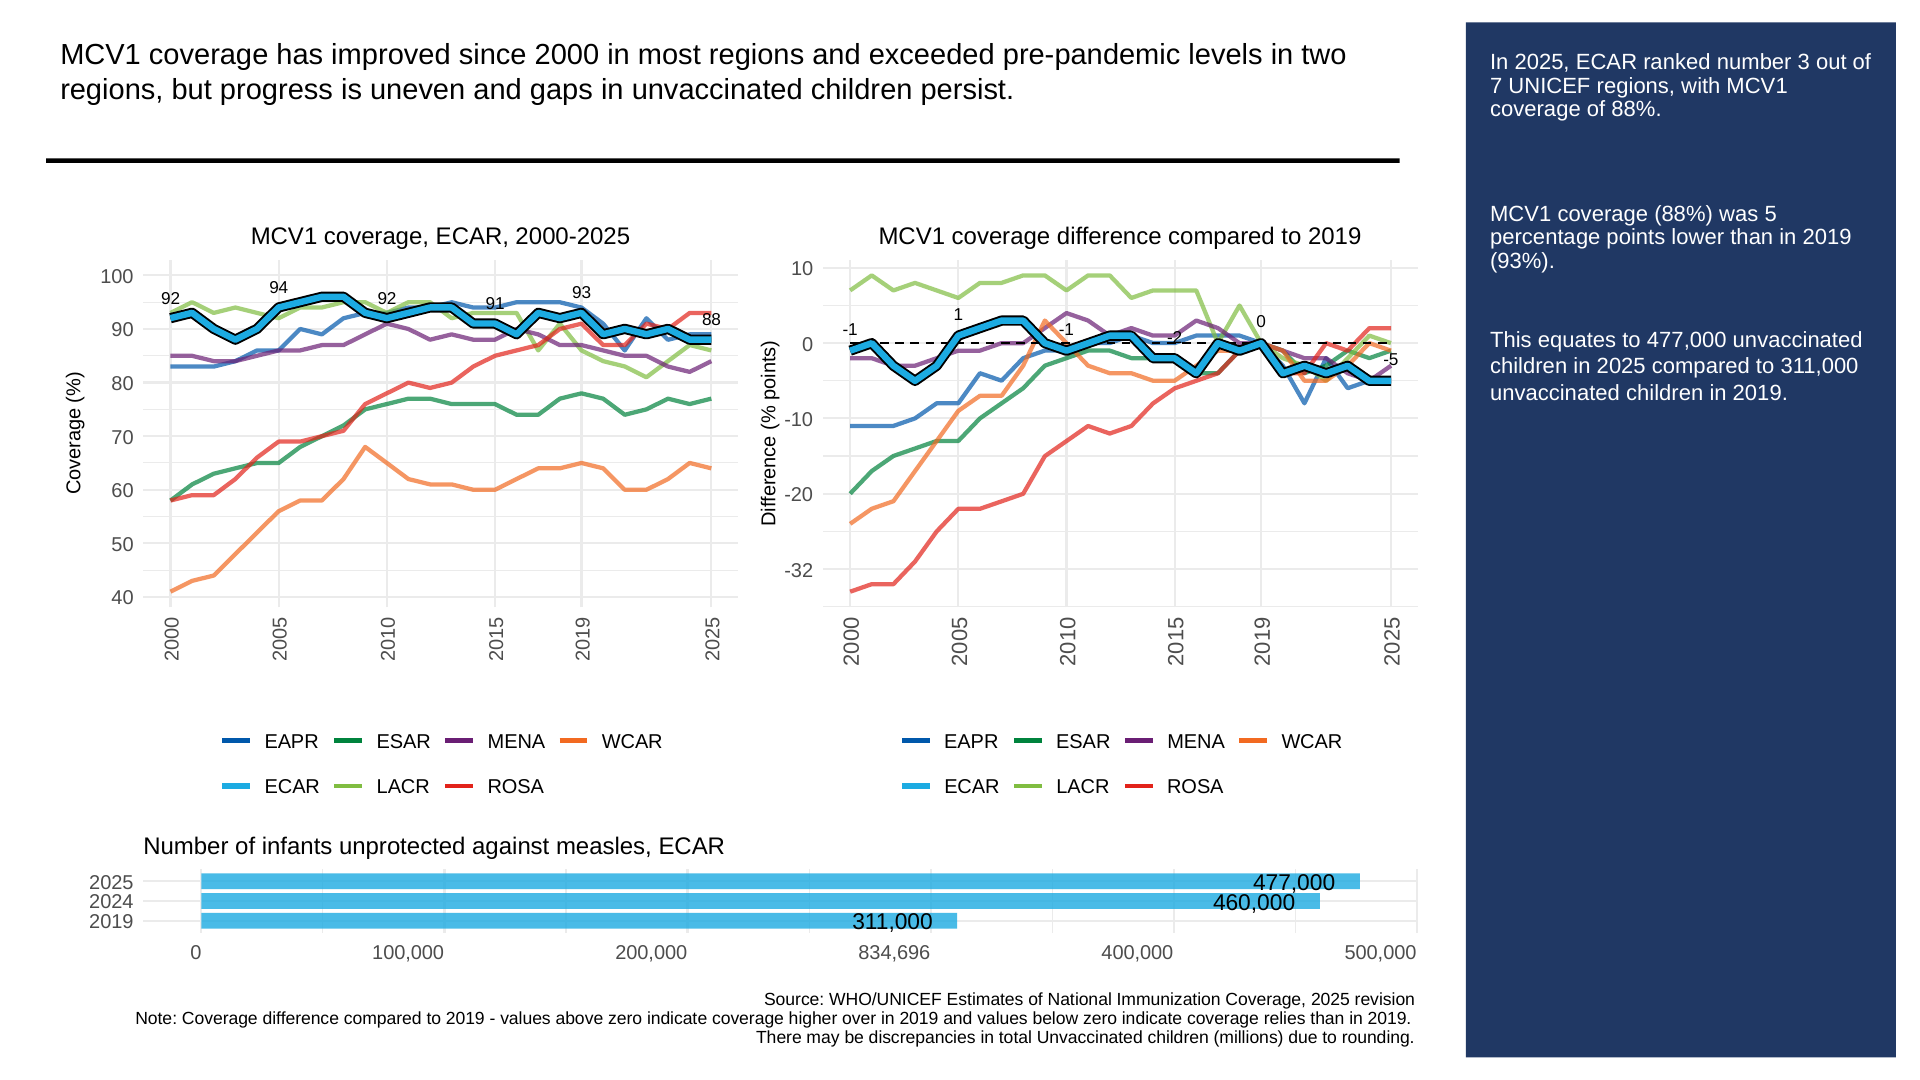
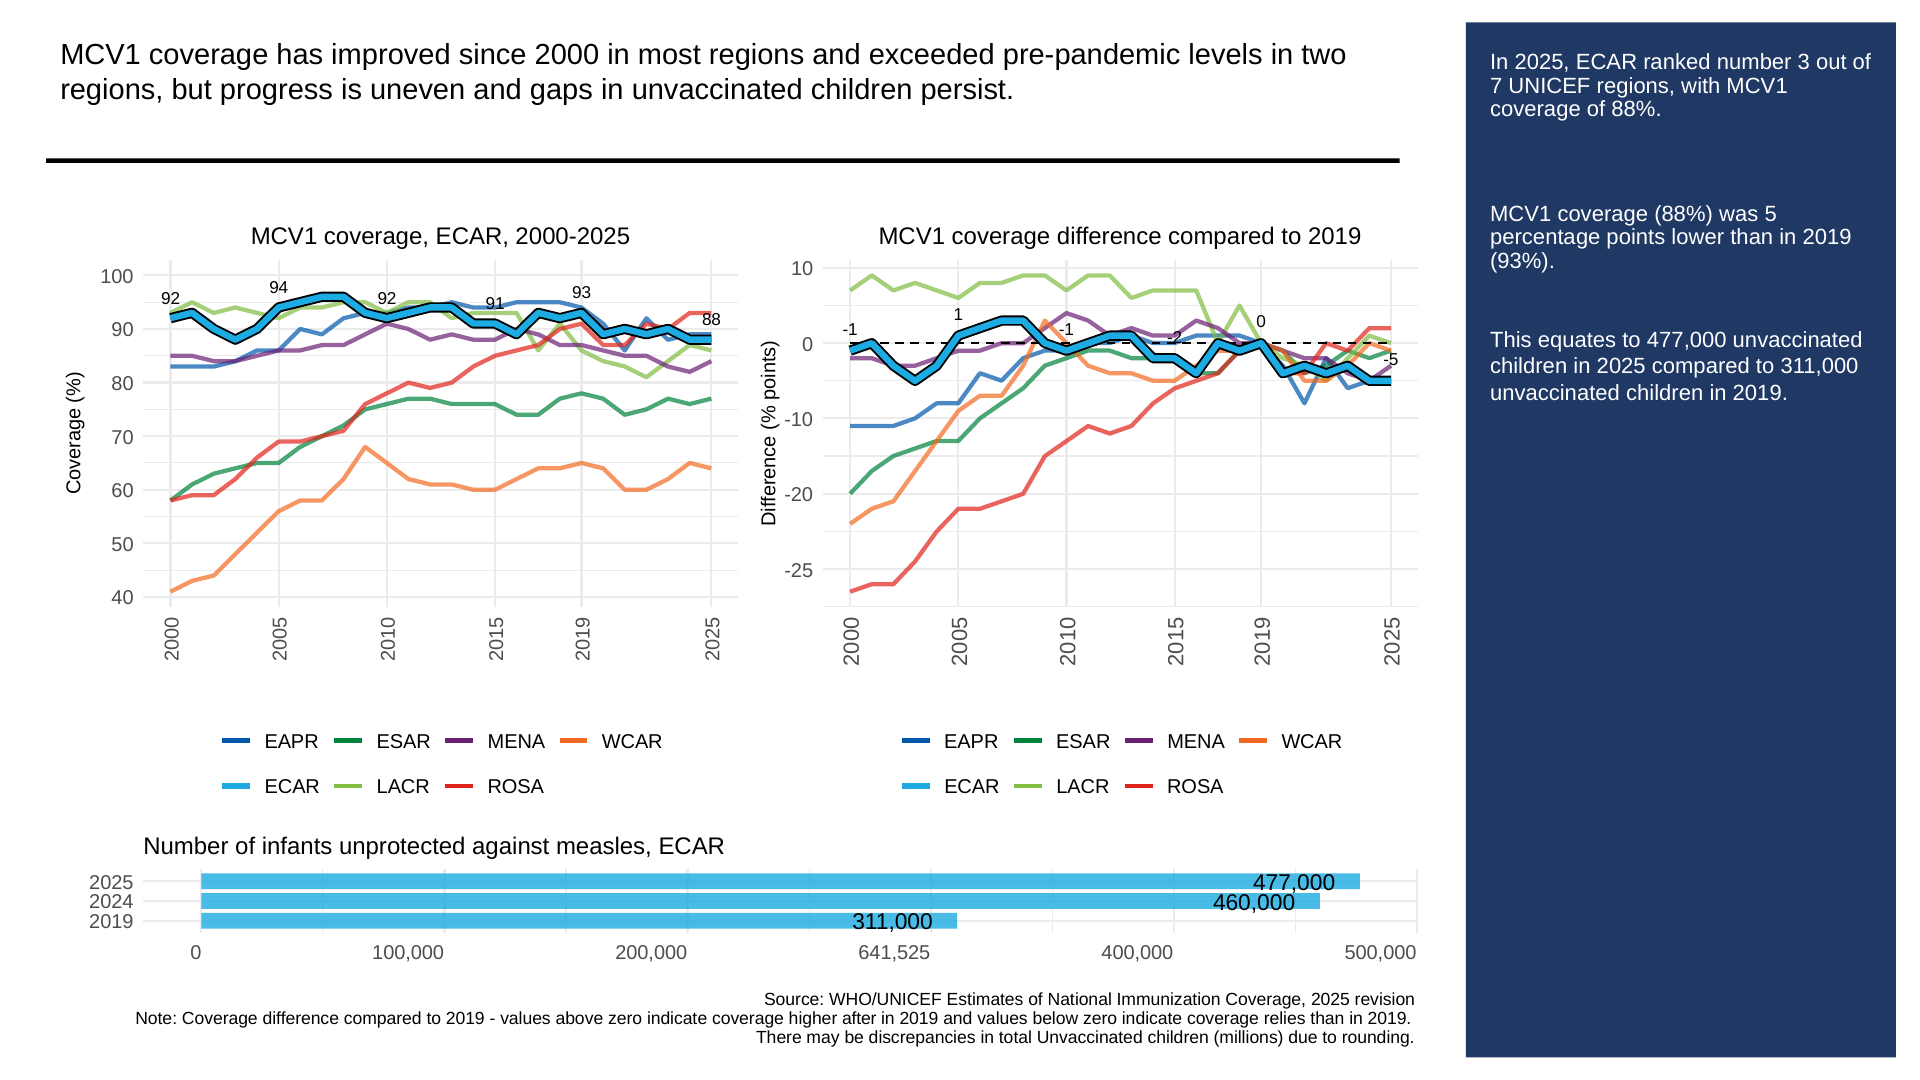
-32: -32 -> -25 (799, 570)
834,696: 834,696 -> 641,525 (894, 953)
over: over -> after (859, 1019)
